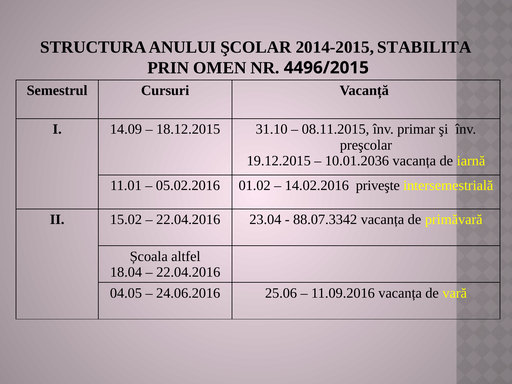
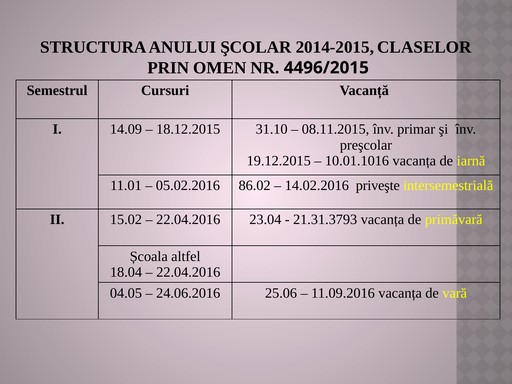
STABILITA: STABILITA -> CLASELOR (424, 47)
10.01.2036: 10.01.2036 -> 10.01.1016 (357, 161)
01.02: 01.02 -> 86.02 (255, 186)
88.07.3342: 88.07.3342 -> 21.31.3793 (325, 220)
